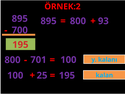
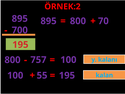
93: 93 -> 70 (103, 21)
701: 701 -> 757 (38, 60)
25: 25 -> 55 (42, 75)
